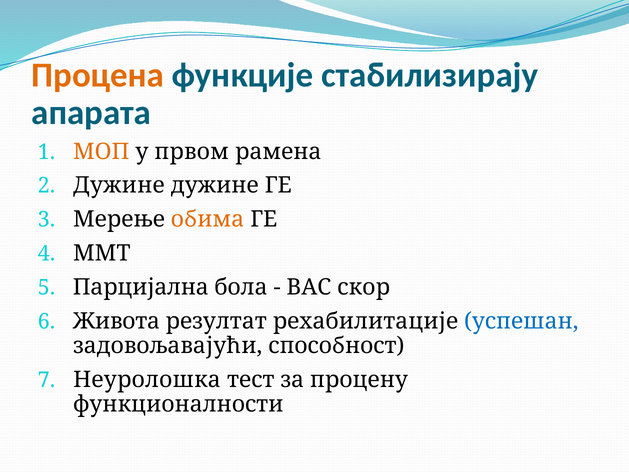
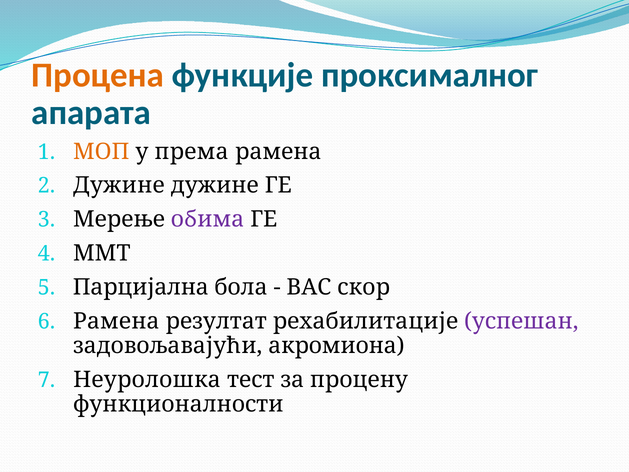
стабилизирају: стабилизирају -> проксималног (430, 75)
првом: првом -> према (192, 151)
обима colour: orange -> purple (208, 219)
Живота: Живота -> Рамена (116, 321)
успешан colour: blue -> purple (521, 321)
способност: способност -> акромиона (336, 346)
